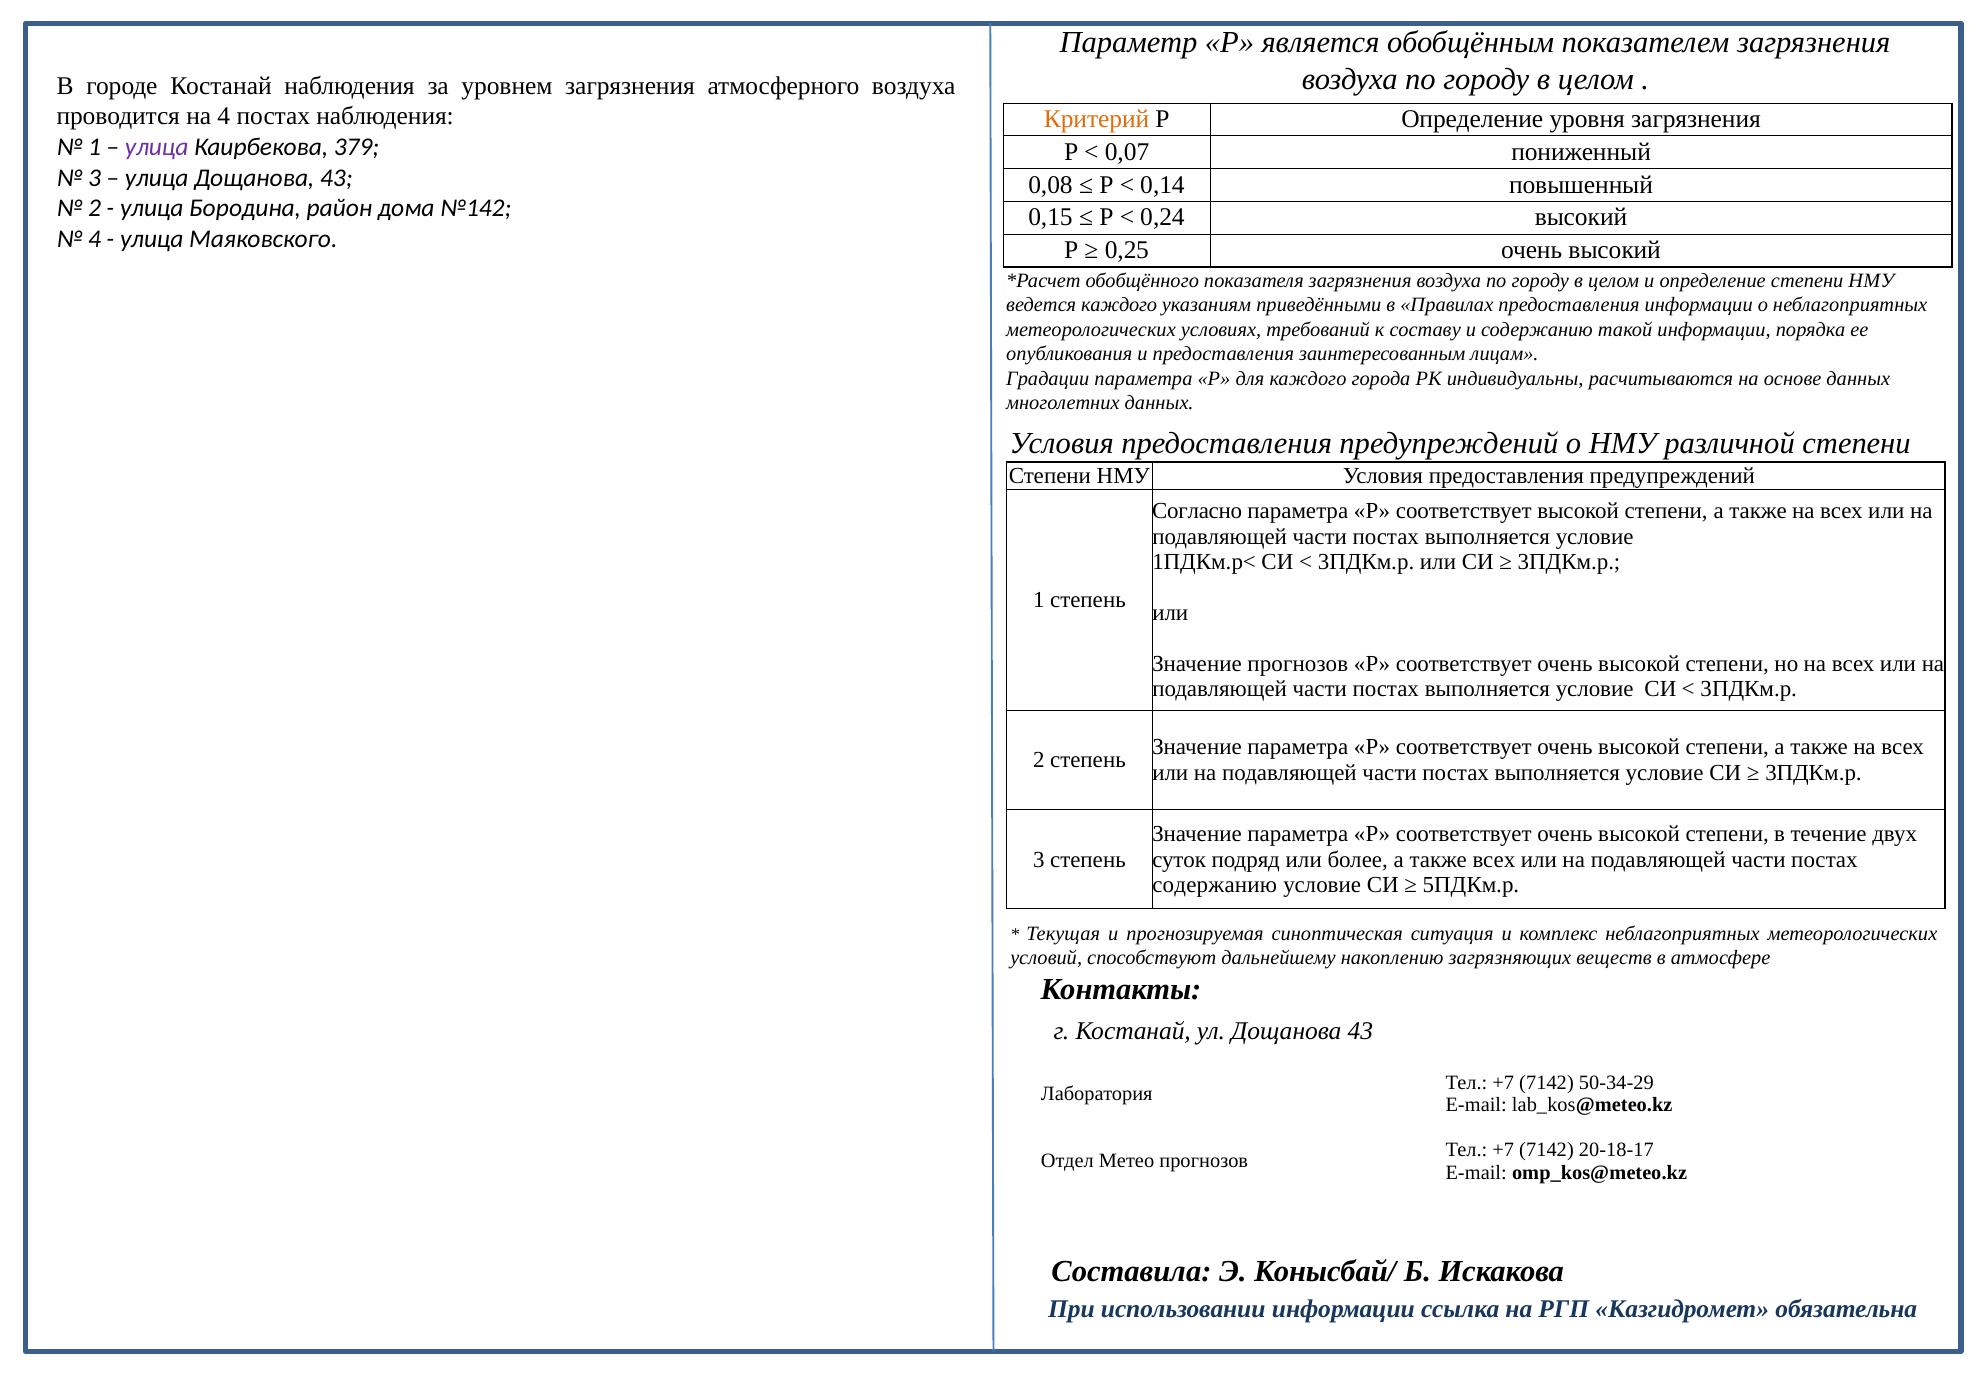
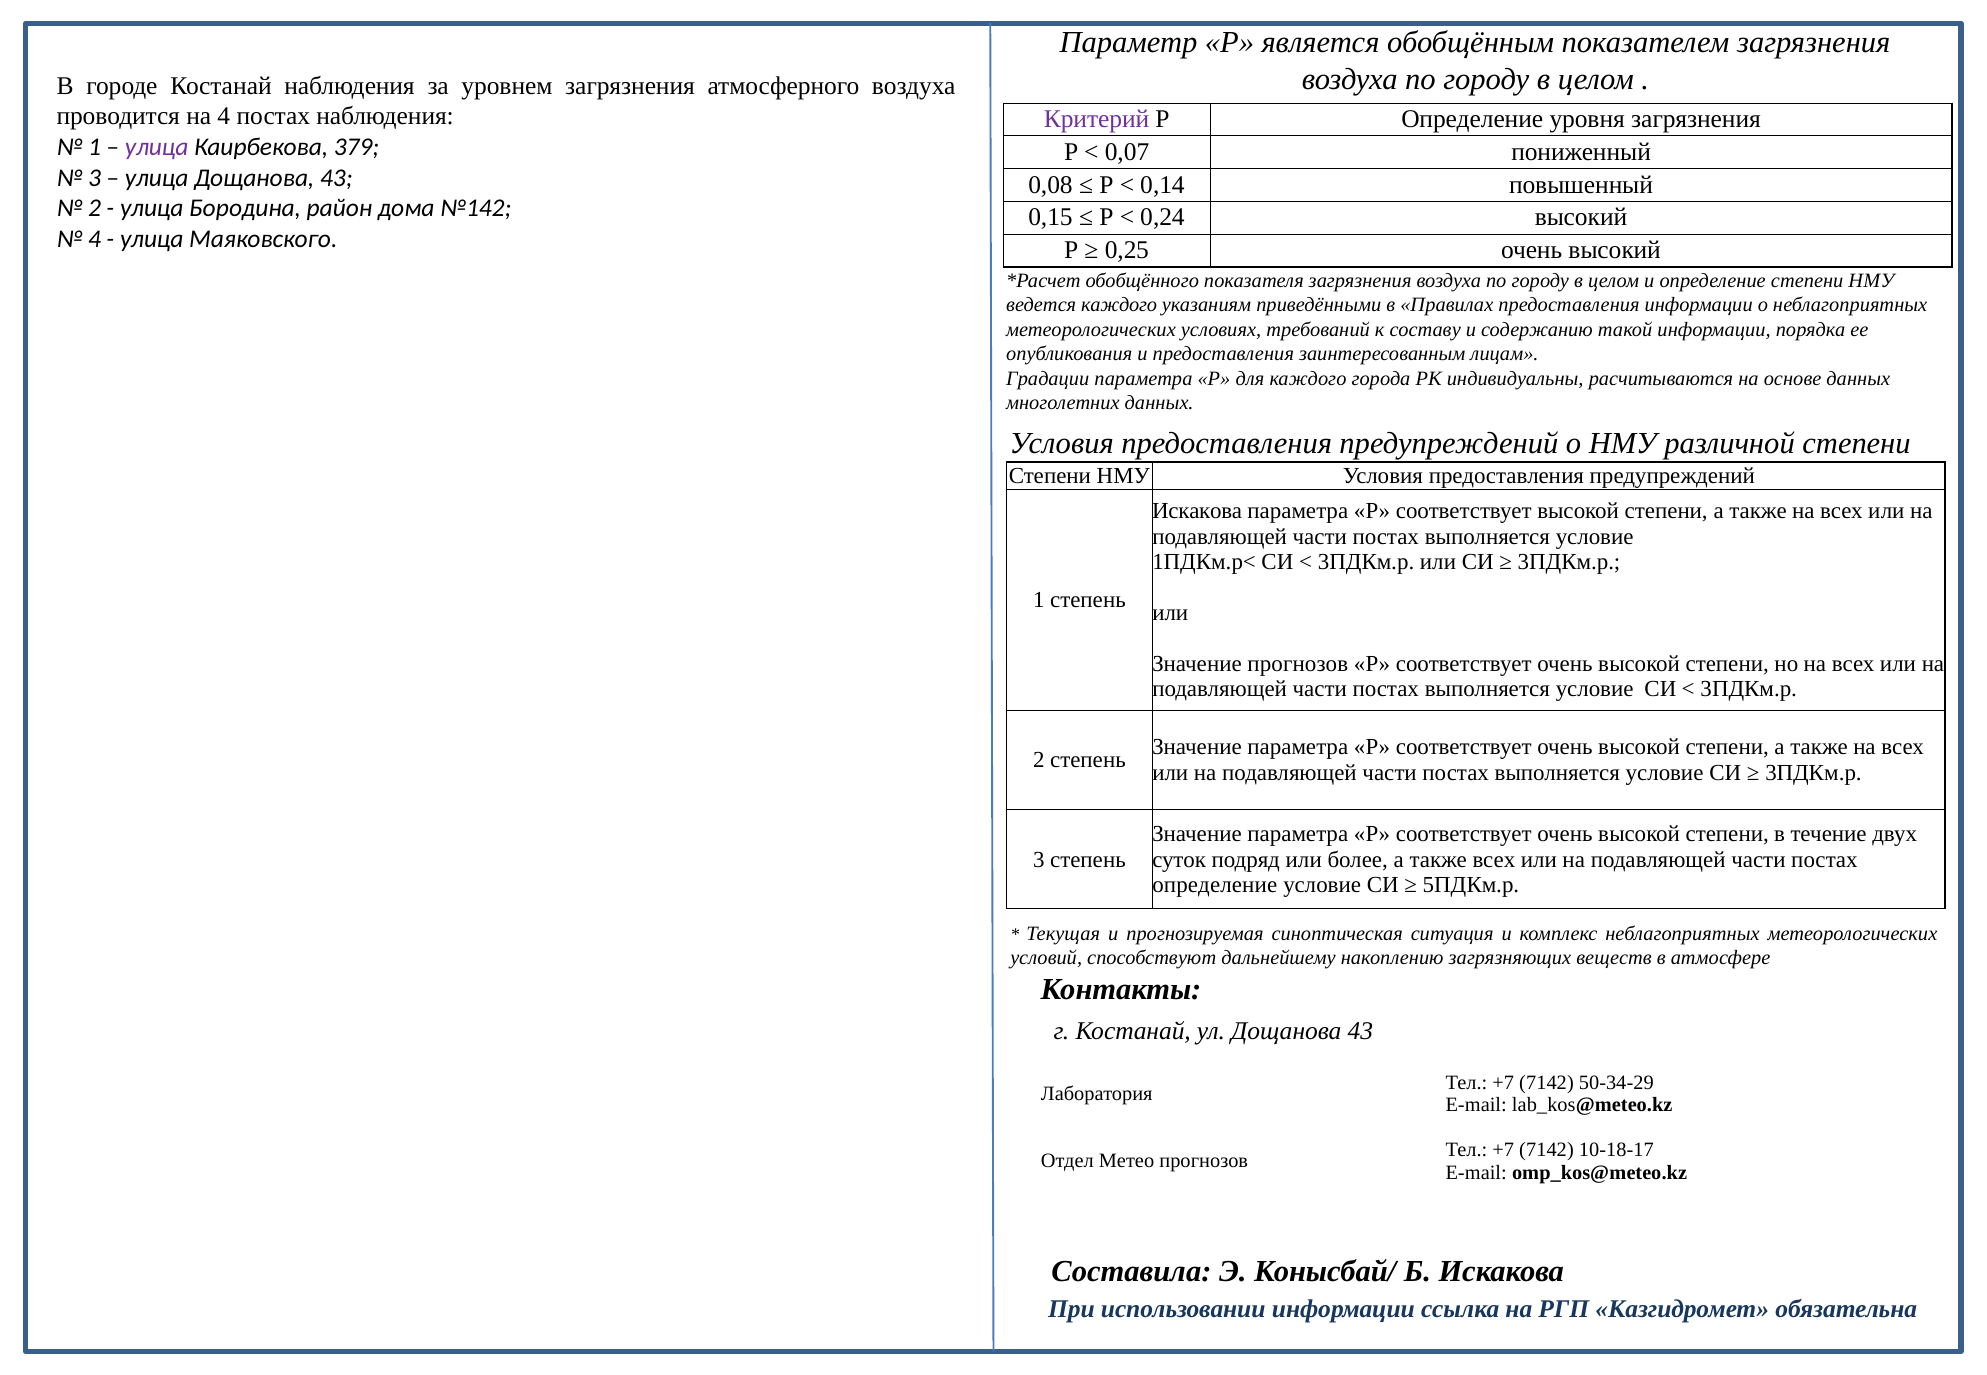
Критерий colour: orange -> purple (1097, 119)
Согласно: Согласно -> Искакова (1197, 511)
содержанию: содержанию -> определение (1215, 885)
20-18-17: 20-18-17 -> 10-18-17 (1616, 1150)
